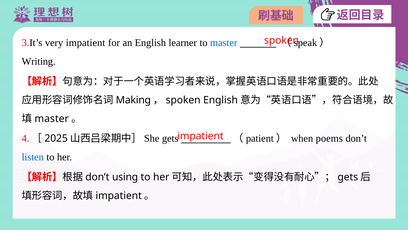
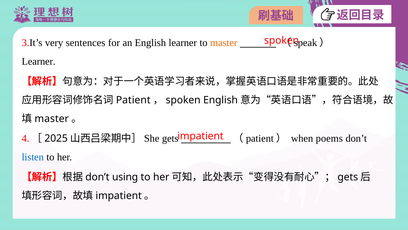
very impatient: impatient -> sentences (86, 43)
master colour: blue -> orange (224, 43)
Writing: Writing -> Learner (39, 61)
Making: Making -> Patient (133, 100)
